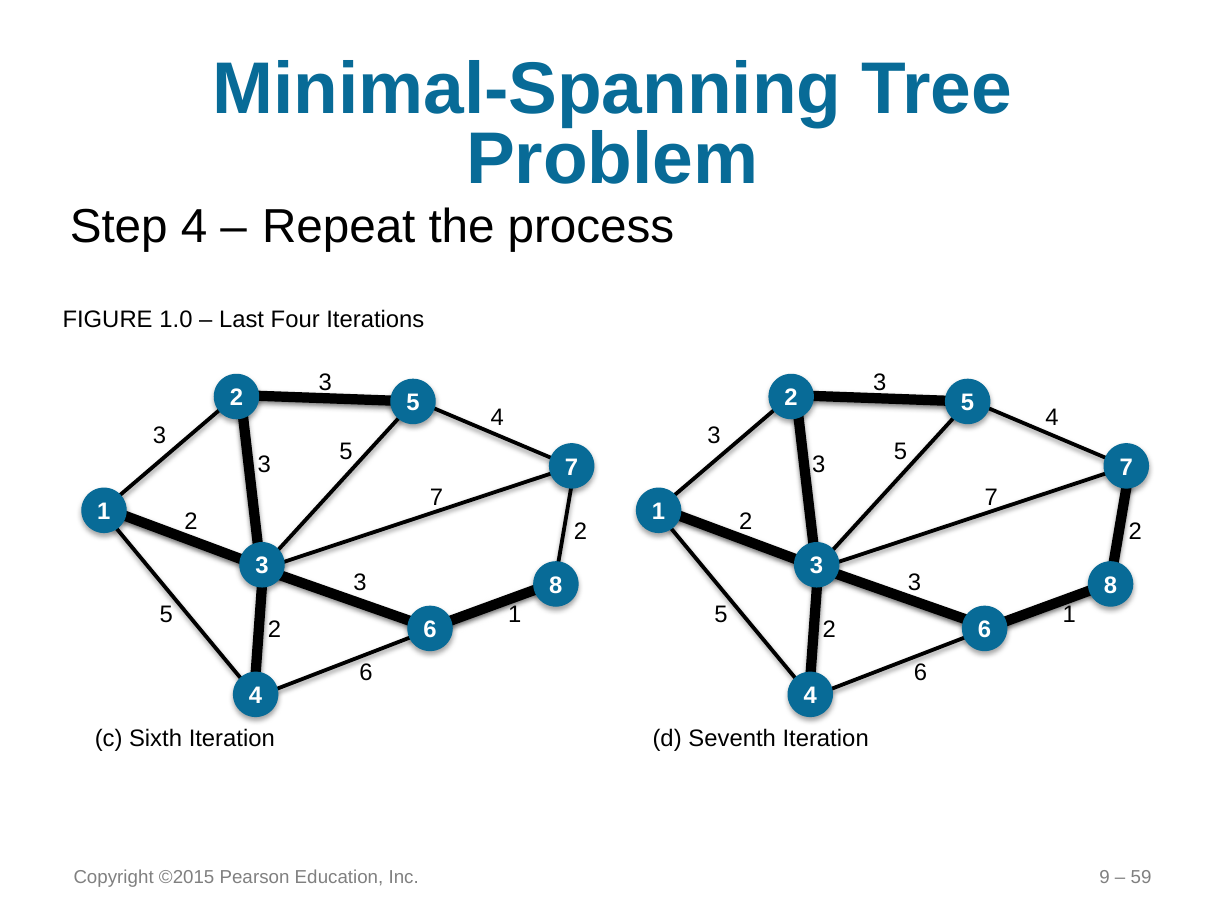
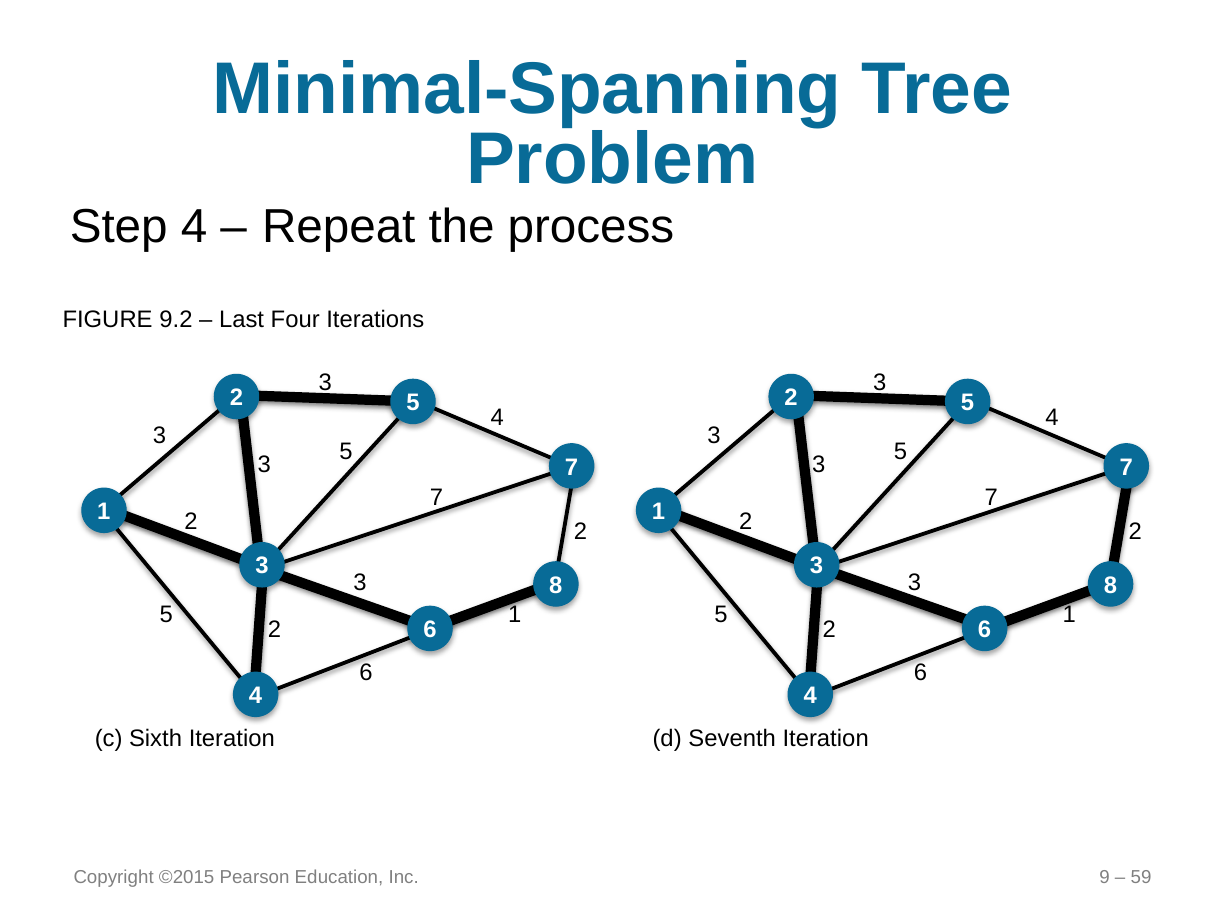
1.0: 1.0 -> 9.2 (176, 320)
